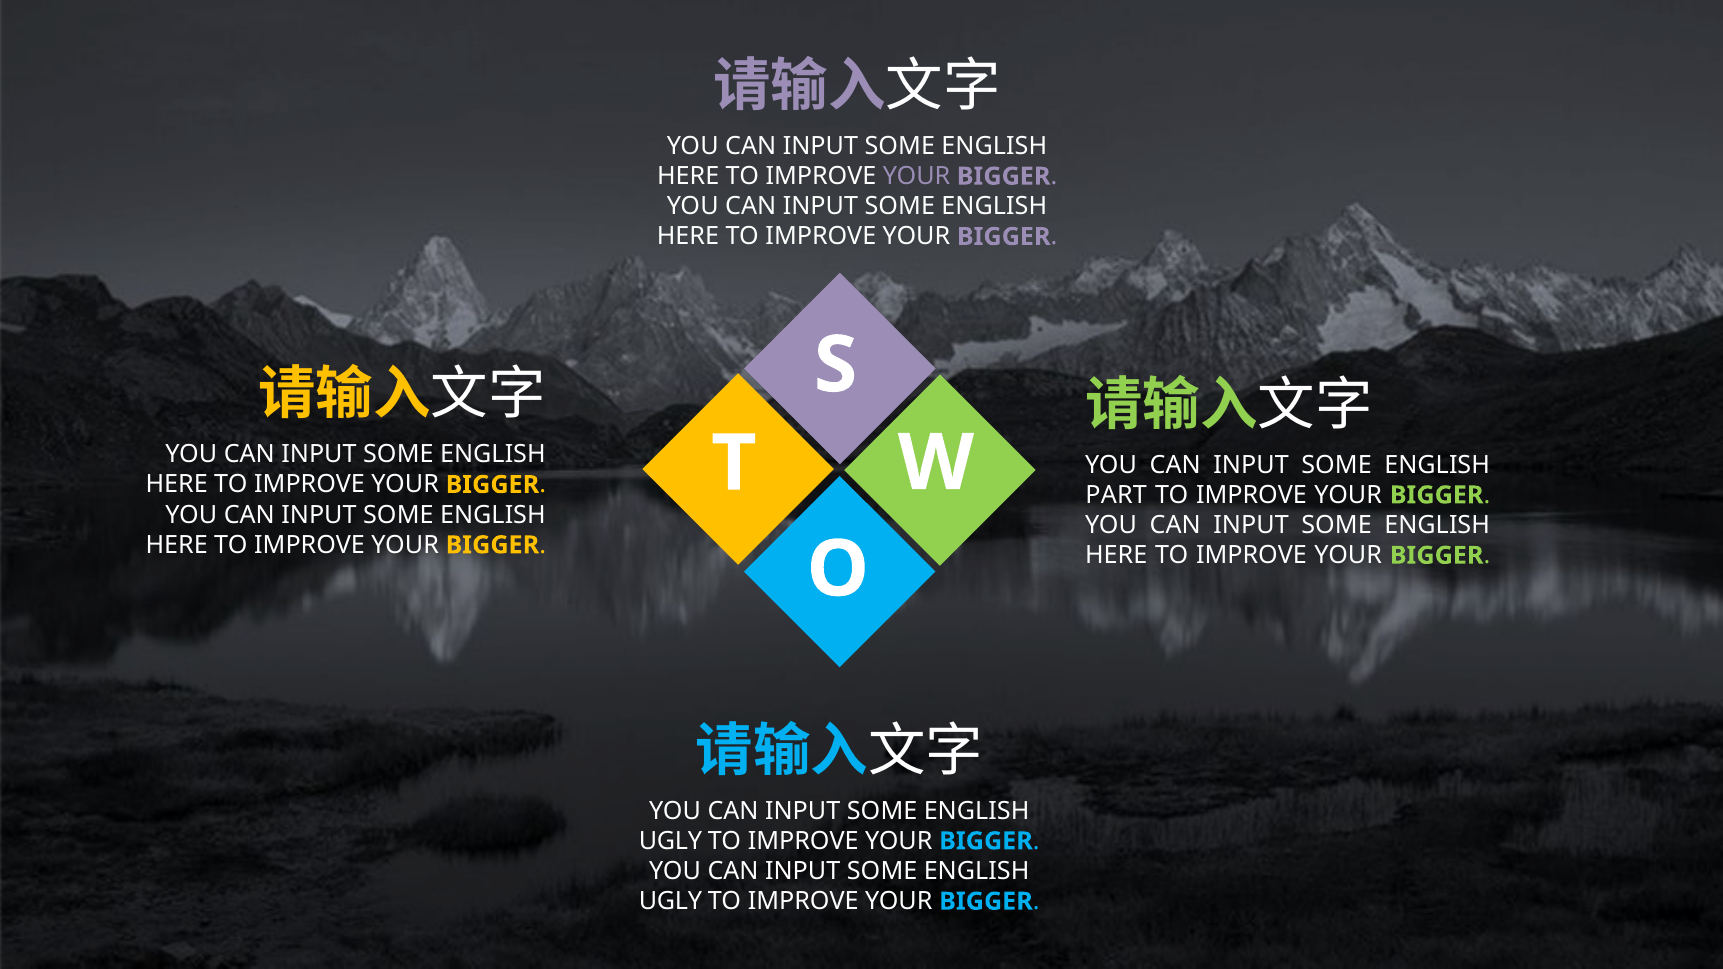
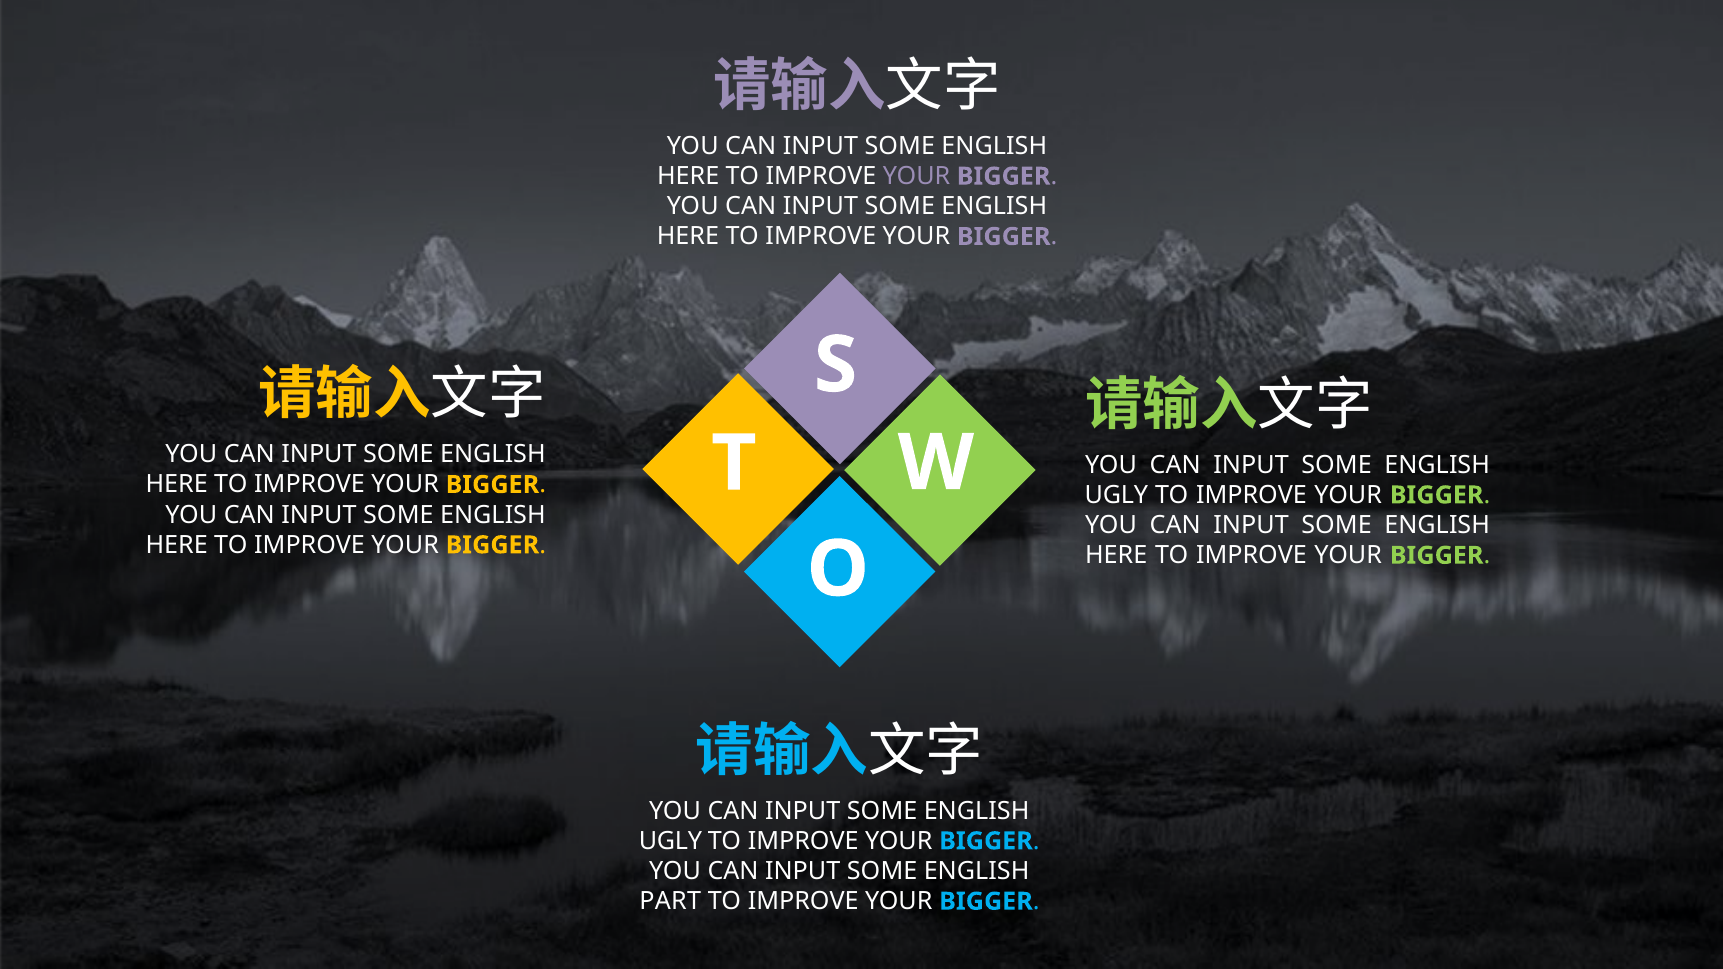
PART: PART -> UGLY (1116, 495)
UGLY: UGLY -> PART (670, 902)
